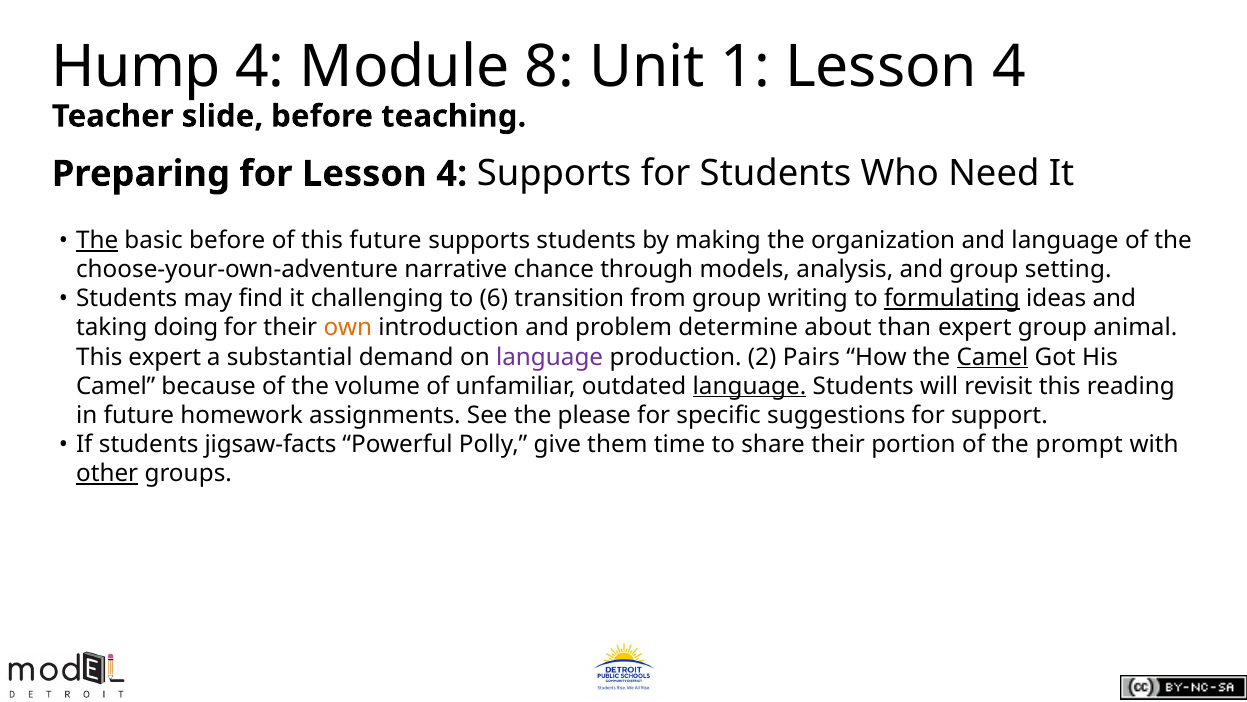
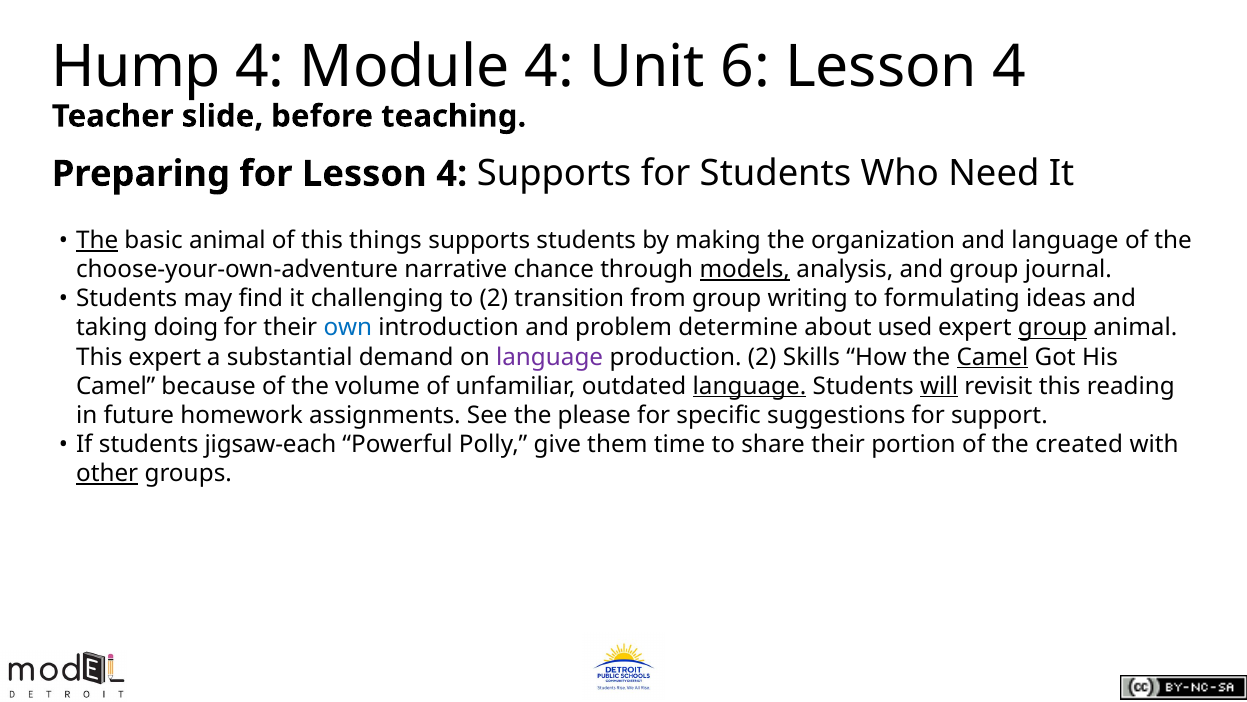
Module 8: 8 -> 4 (549, 67)
1: 1 -> 6 (745, 67)
basic before: before -> animal (227, 240)
this future: future -> things (385, 240)
models underline: none -> present (745, 269)
setting: setting -> journal (1068, 269)
to 6: 6 -> 2 (494, 299)
formulating underline: present -> none (952, 299)
own colour: orange -> blue (348, 328)
than: than -> used (905, 328)
group underline: none -> present (1052, 328)
Pairs: Pairs -> Skills (811, 357)
will underline: none -> present (939, 386)
jigsaw-facts: jigsaw-facts -> jigsaw-each (271, 444)
prompt: prompt -> created (1079, 444)
